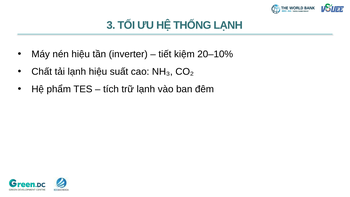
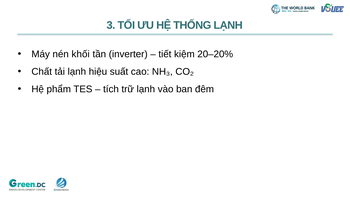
nén hiệu: hiệu -> khối (81, 54)
20–10%: 20–10% -> 20–20% (215, 54)
